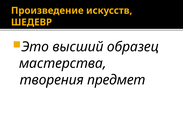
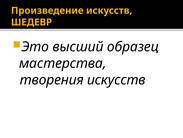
творения предмет: предмет -> искусств (116, 79)
